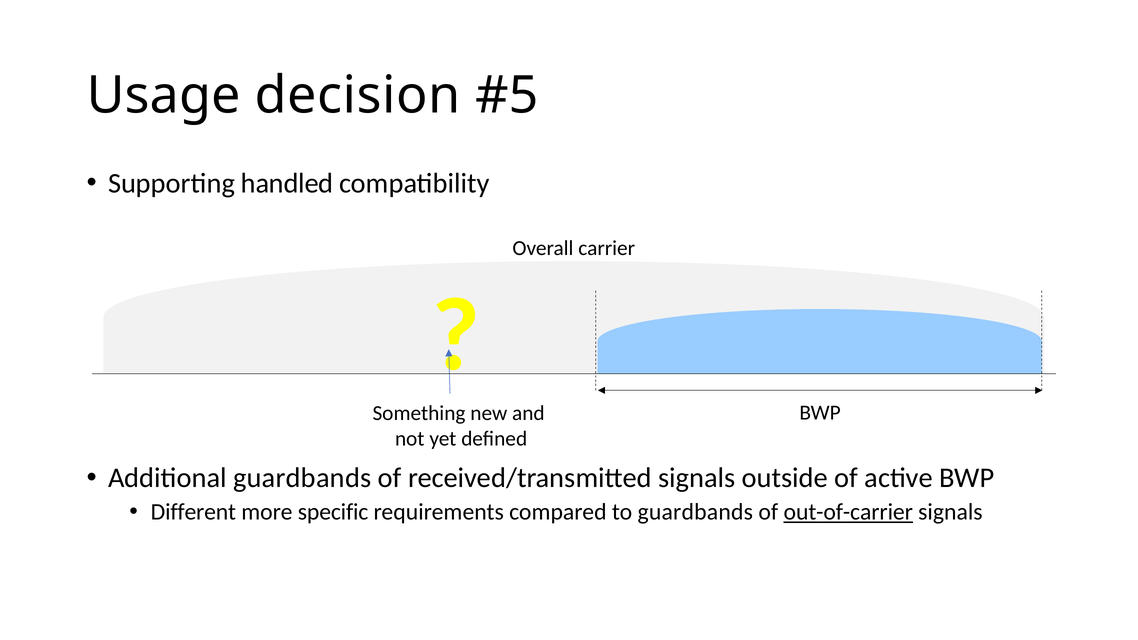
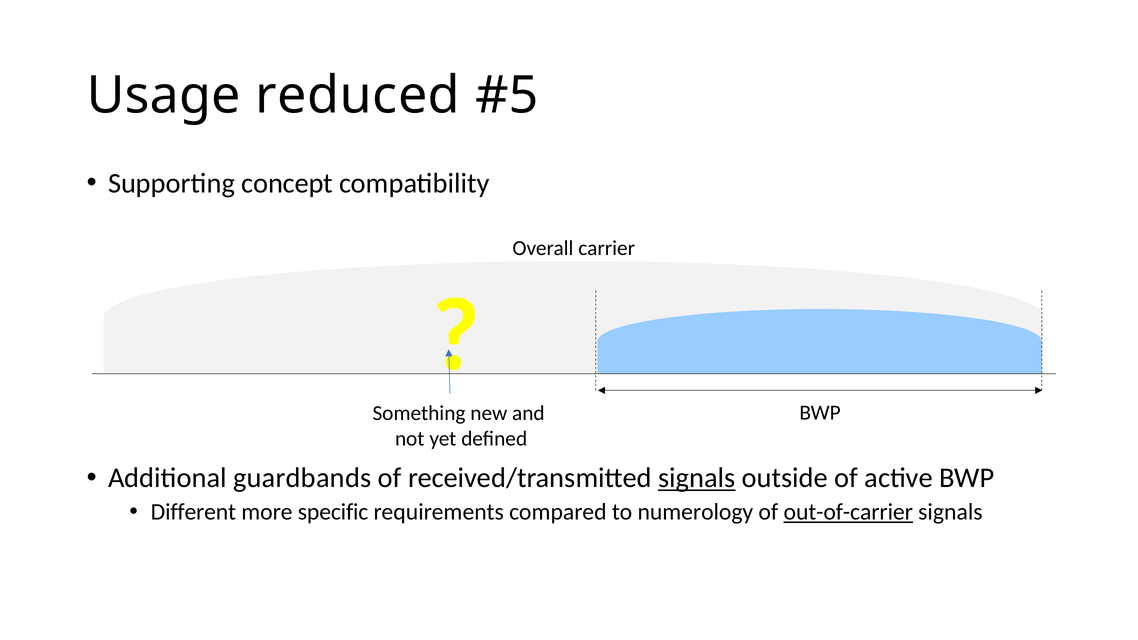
decision: decision -> reduced (358, 96)
handled: handled -> concept (287, 183)
signals underline: none -> present (697, 478)
to guardbands: guardbands -> numerology (695, 512)
